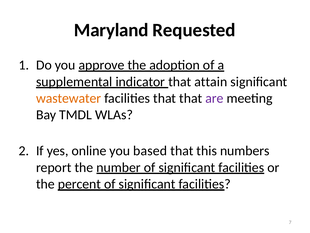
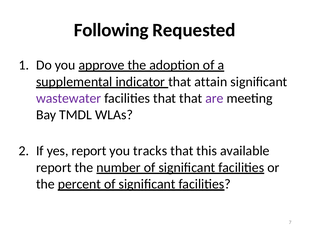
Maryland: Maryland -> Following (111, 30)
wastewater colour: orange -> purple (69, 98)
yes online: online -> report (89, 151)
based: based -> tracks (150, 151)
numbers: numbers -> available (245, 151)
